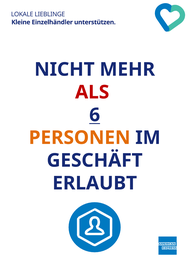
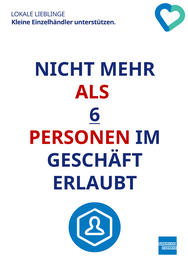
PERSONEN colour: orange -> red (80, 138)
